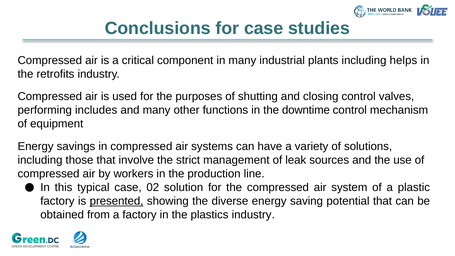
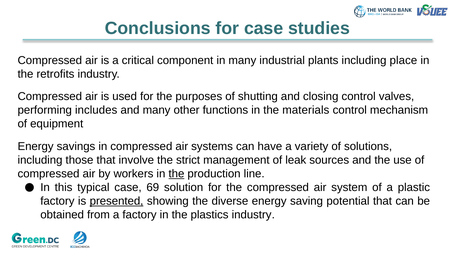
helps: helps -> place (403, 60)
downtime: downtime -> materials (306, 110)
the underline: none -> present (176, 174)
02: 02 -> 69 (153, 187)
